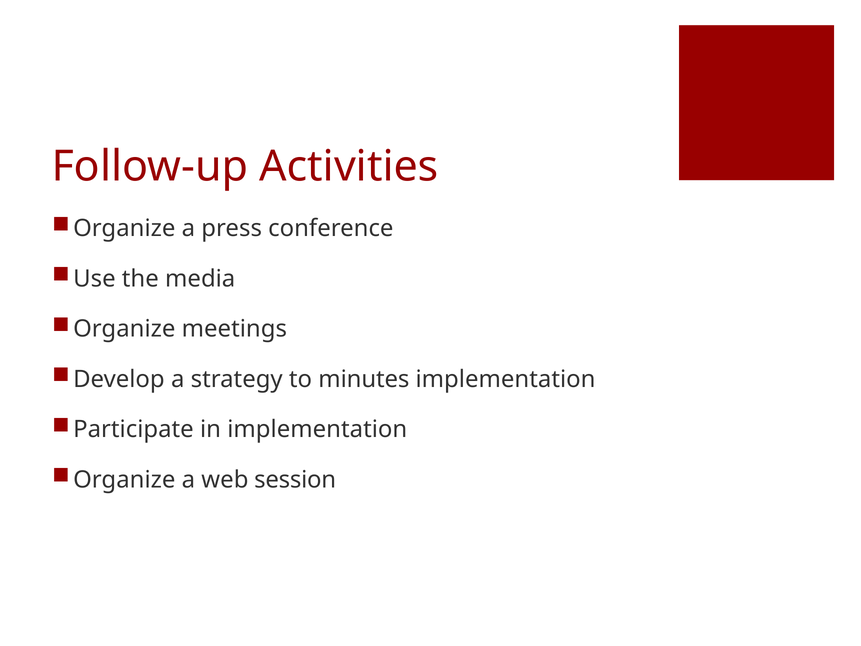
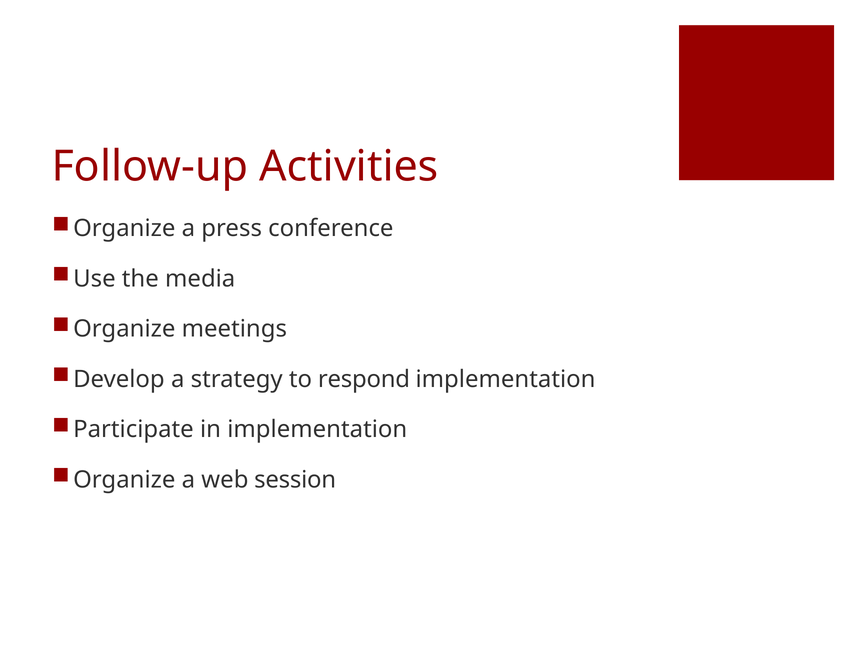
minutes: minutes -> respond (364, 379)
